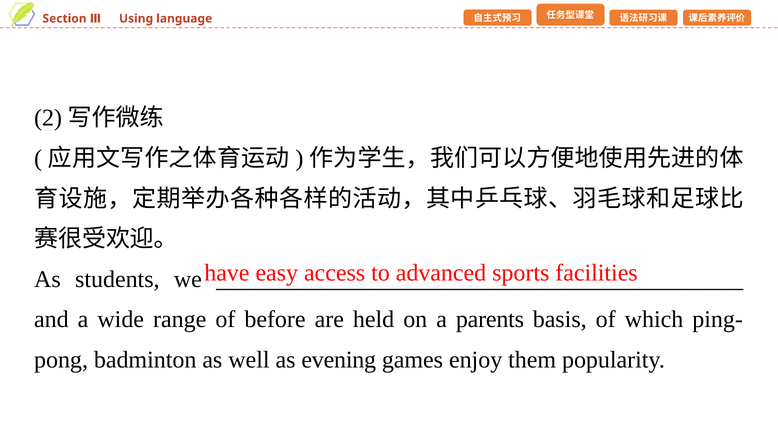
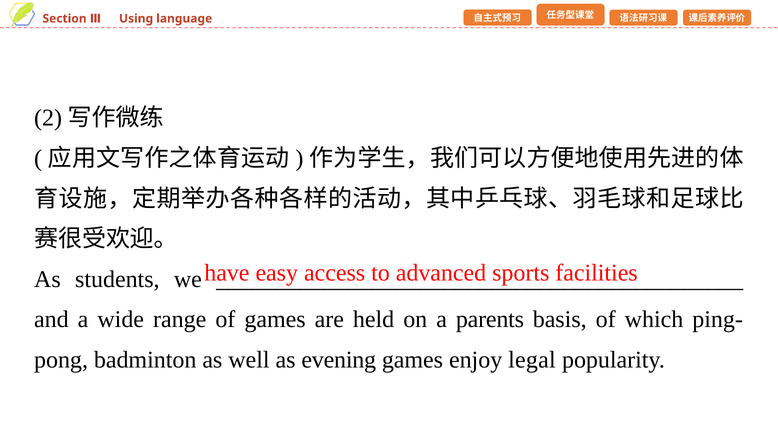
of before: before -> games (275, 320)
them: them -> legal (532, 360)
